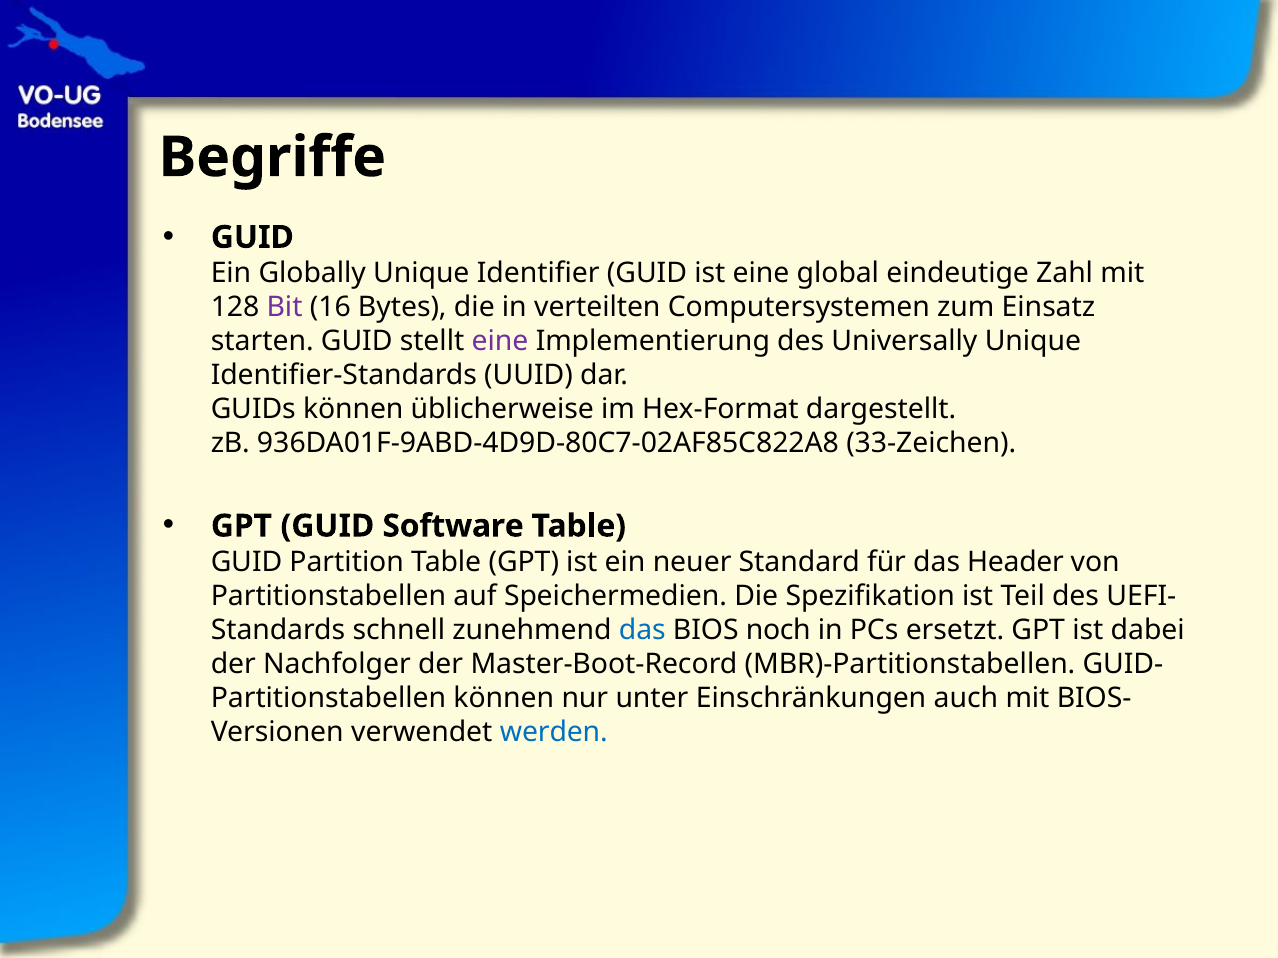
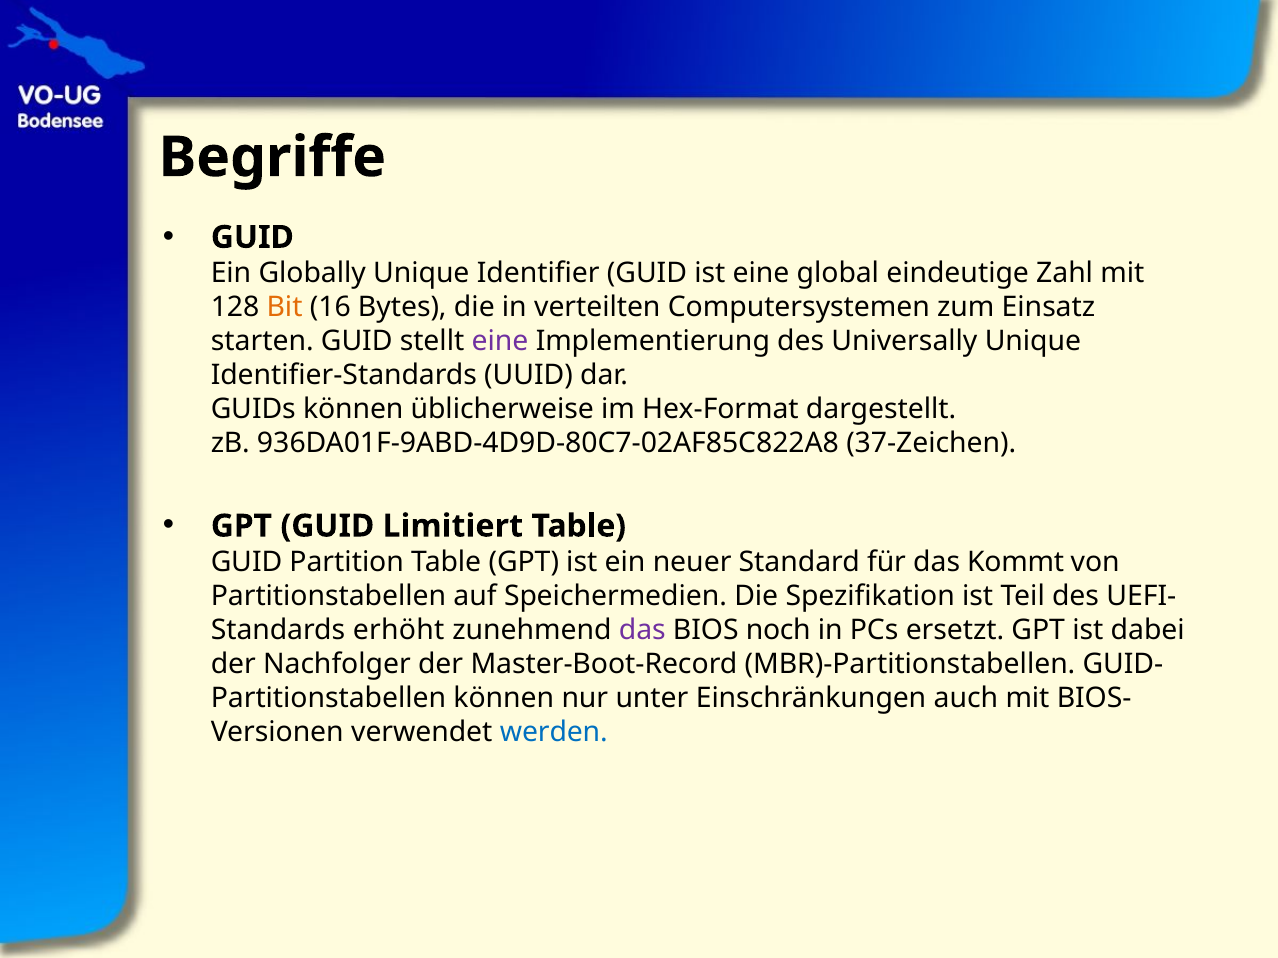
Bit colour: purple -> orange (285, 307)
33-Zeichen: 33-Zeichen -> 37-Zeichen (931, 444)
Software: Software -> Limitiert (453, 526)
Header: Header -> Kommt (1016, 562)
schnell: schnell -> erhöht (399, 630)
das colour: blue -> purple (642, 630)
